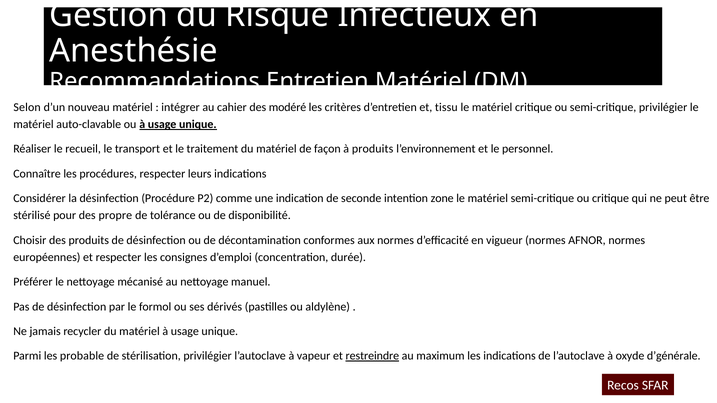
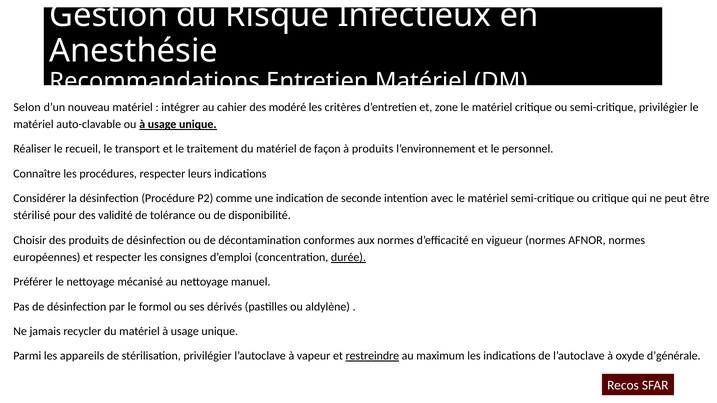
tissu: tissu -> zone (446, 107)
zone: zone -> avec (442, 198)
propre: propre -> validité (115, 216)
durée underline: none -> present (348, 258)
probable: probable -> appareils (82, 356)
